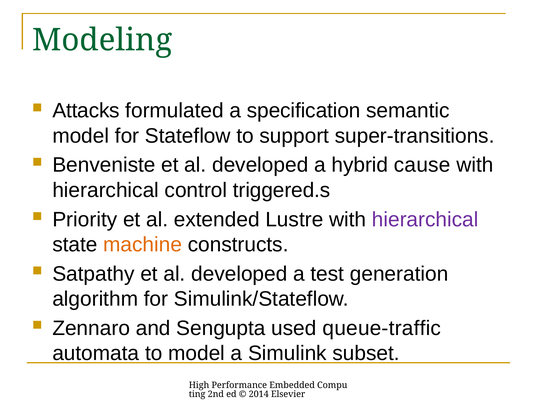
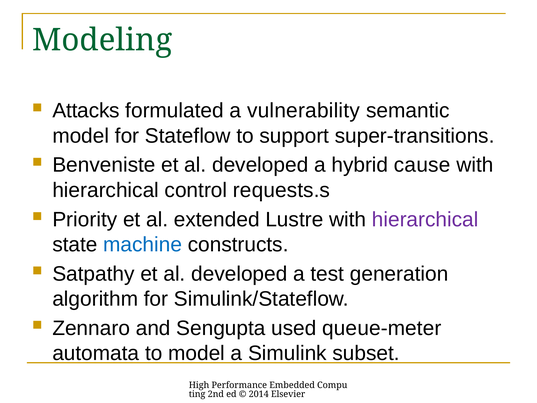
specification: specification -> vulnerability (304, 111)
triggered.s: triggered.s -> requests.s (282, 190)
machine colour: orange -> blue (143, 244)
queue-traffic: queue-traffic -> queue-meter (382, 328)
